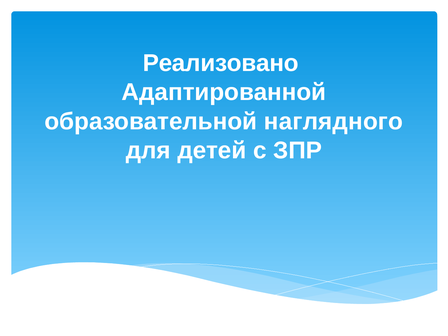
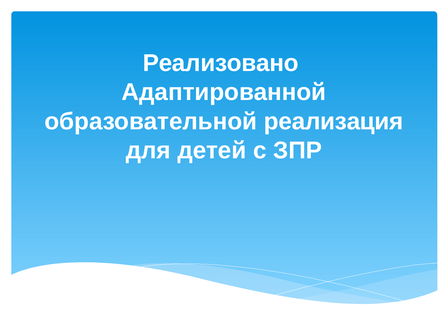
наглядного: наглядного -> реализация (334, 121)
